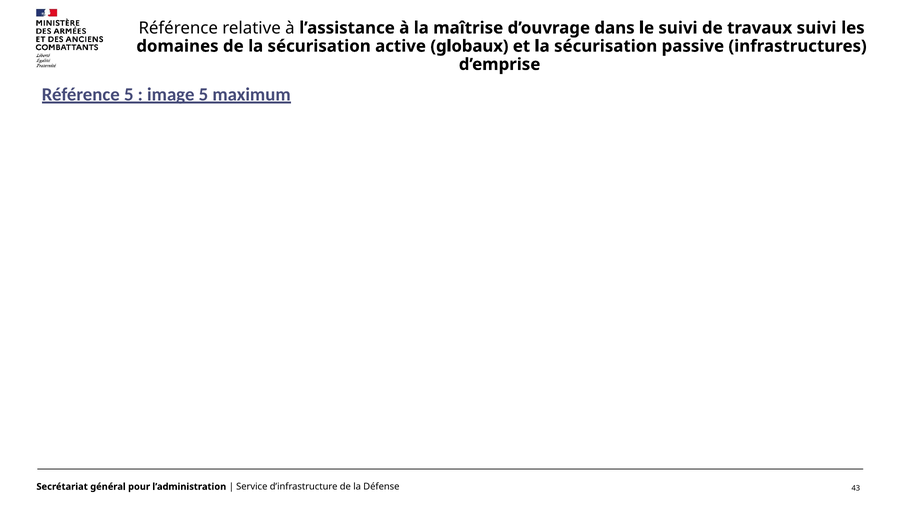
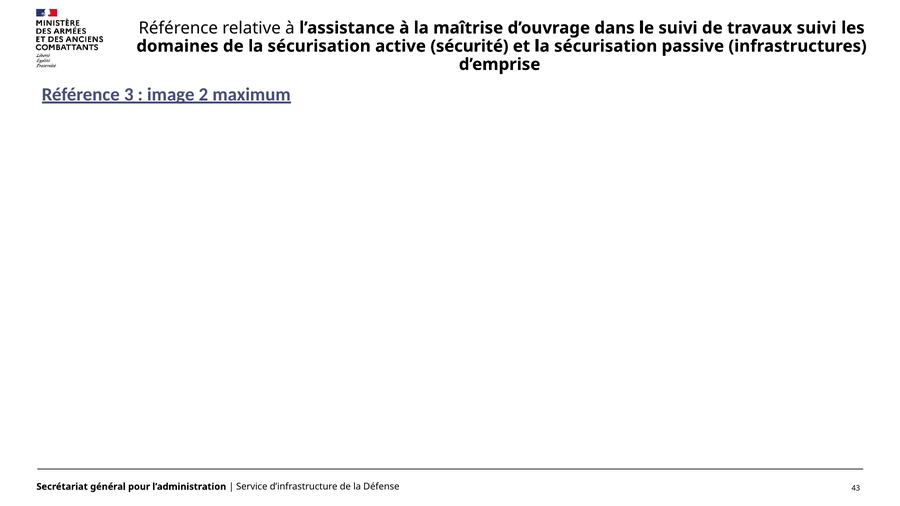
globaux: globaux -> sécurité (469, 46)
Référence 5: 5 -> 3 (129, 94)
image 5: 5 -> 2 (203, 94)
